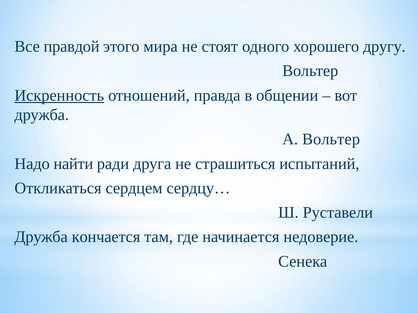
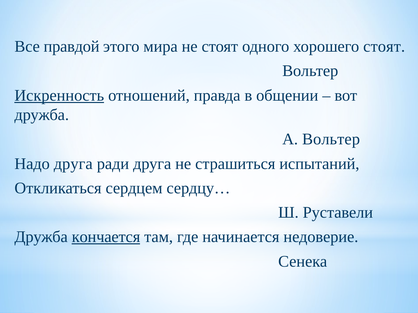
хорошего другу: другу -> стоят (384, 47)
Надо найти: найти -> друга (73, 164)
кончается underline: none -> present (106, 237)
